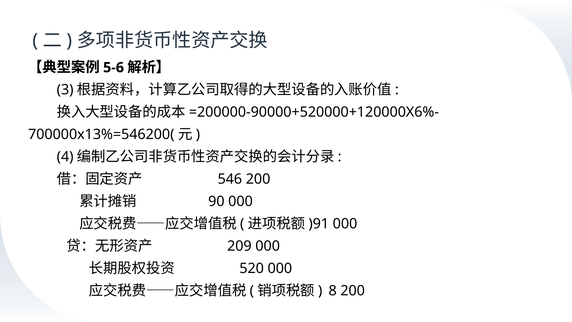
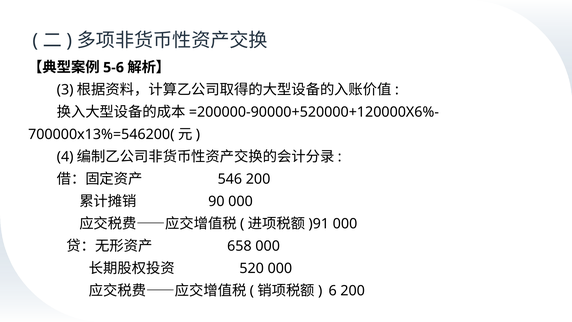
209: 209 -> 658 (239, 246)
8: 8 -> 6 (333, 290)
